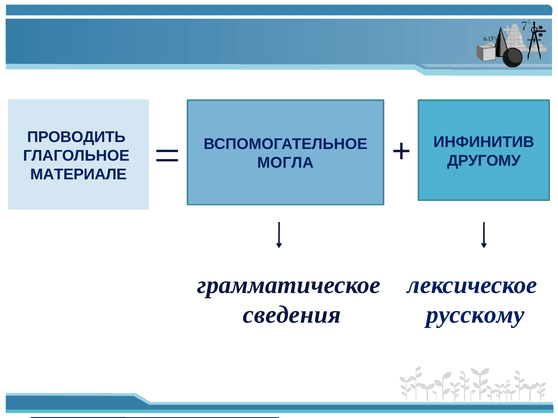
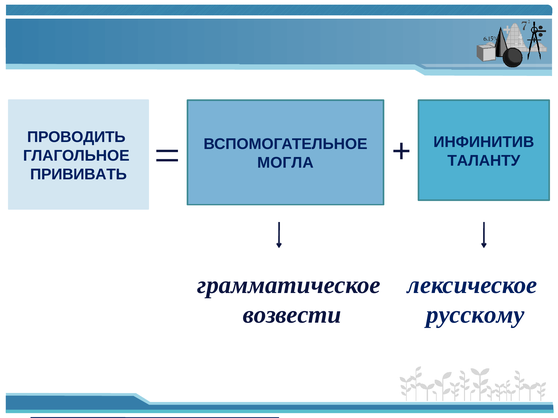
ДРУГОМУ: ДРУГОМУ -> ТАЛАНТУ (484, 161)
МАТЕРИАЛЕ: МАТЕРИАЛЕ -> ПРИВИВАТЬ (78, 174)
сведения: сведения -> возвести (292, 315)
